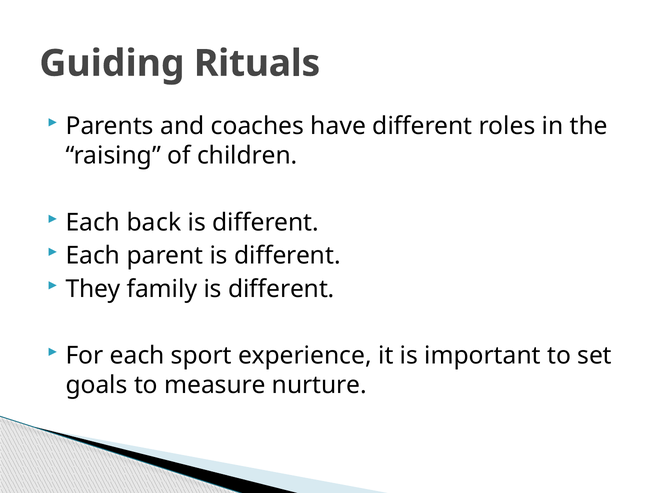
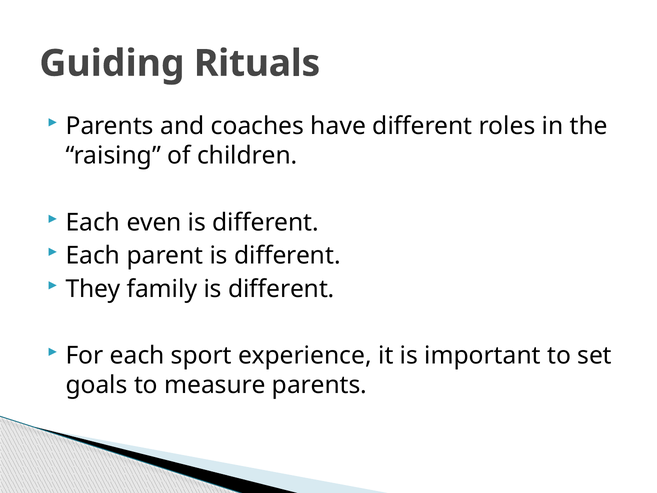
back: back -> even (154, 222)
measure nurture: nurture -> parents (319, 385)
